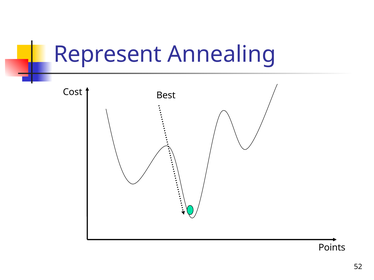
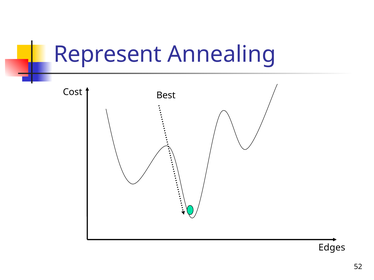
Points: Points -> Edges (332, 248)
